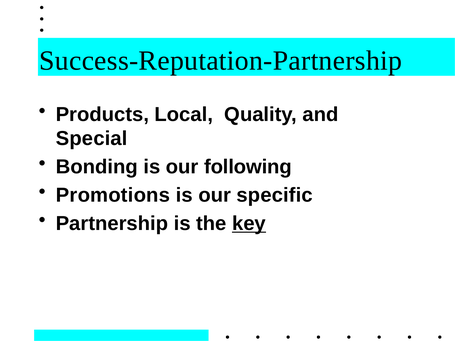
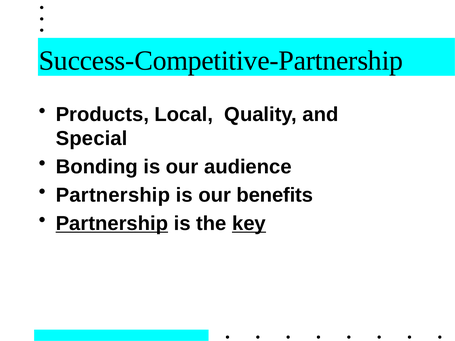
Success-Reputation-Partnership: Success-Reputation-Partnership -> Success-Competitive-Partnership (221, 61)
following: following -> audience (248, 167)
Promotions: Promotions -> Partnership (113, 195)
specific: specific -> benefits (275, 195)
Partnership underline: none -> present (112, 224)
